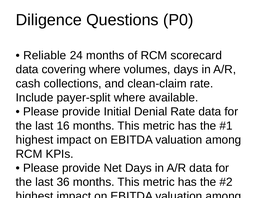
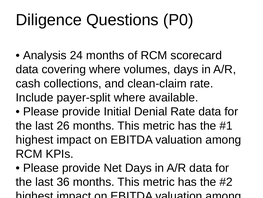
Reliable: Reliable -> Analysis (45, 55)
16: 16 -> 26 (63, 125)
